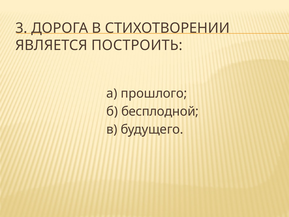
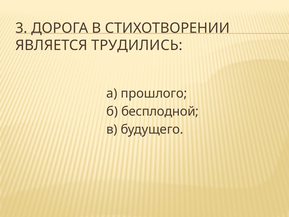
ПОСТРОИТЬ: ПОСТРОИТЬ -> ТРУДИЛИСЬ (137, 45)
